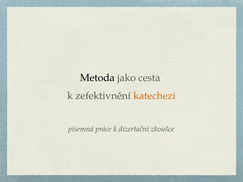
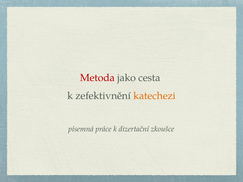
Metoda colour: black -> red (97, 78)
